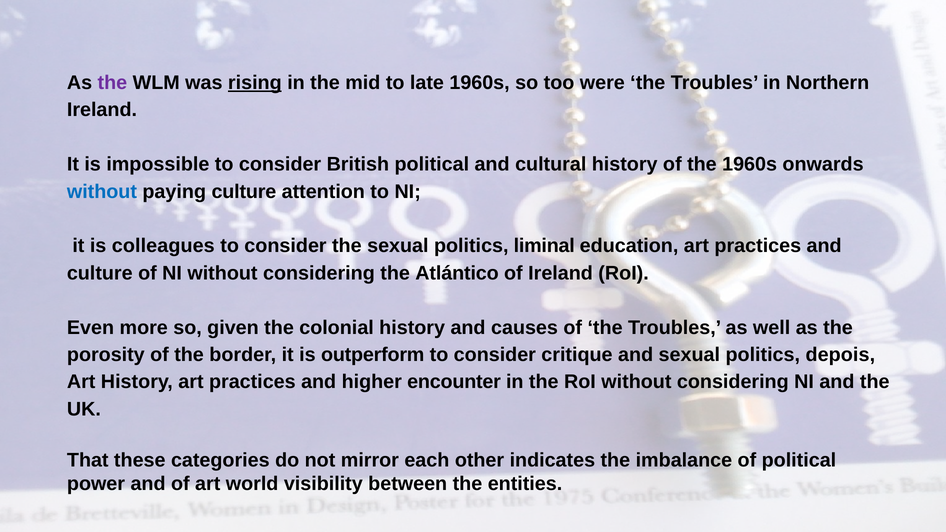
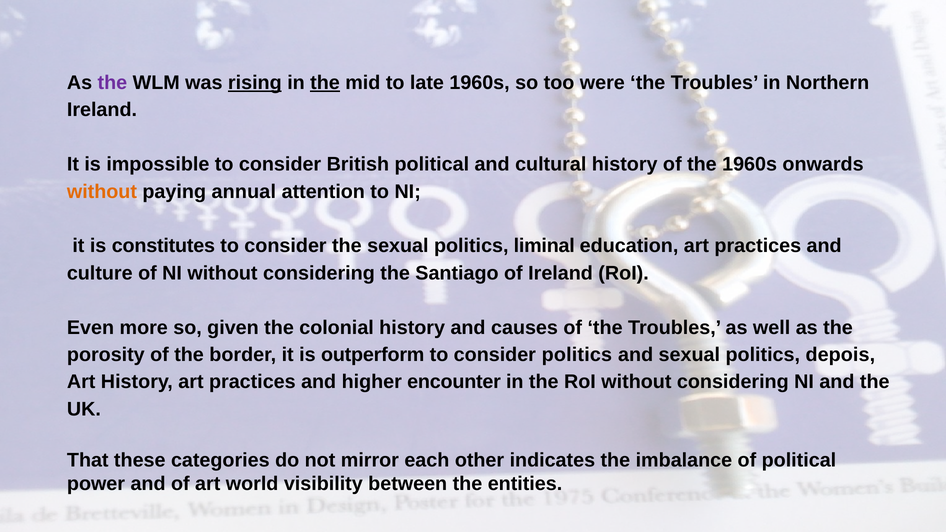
the underline: none -> present (325, 83)
without colour: blue -> orange (102, 192)
paying culture: culture -> annual (244, 192)
colleagues: colleagues -> constitutes (163, 246)
Atlántico: Atlántico -> Santiago (457, 273)
consider critique: critique -> politics (577, 355)
